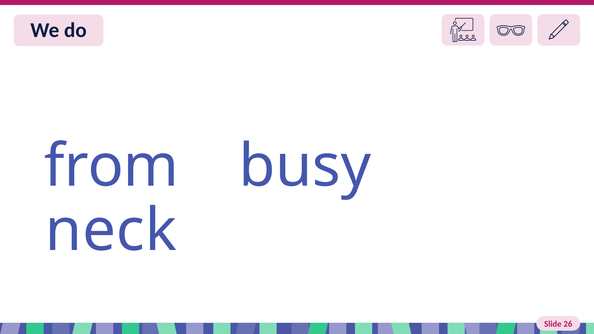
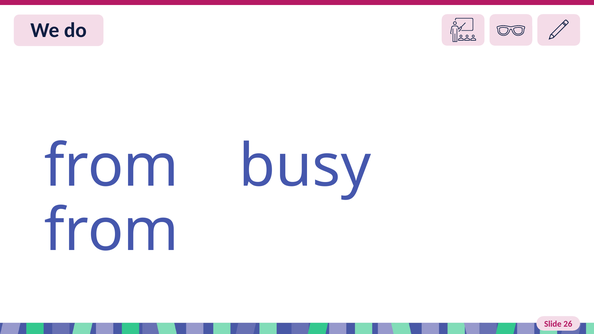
neck: neck -> from (112, 231)
